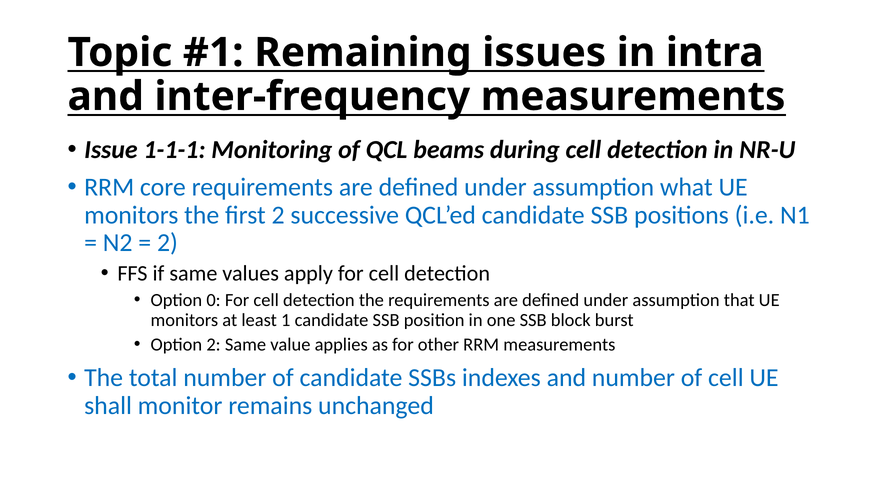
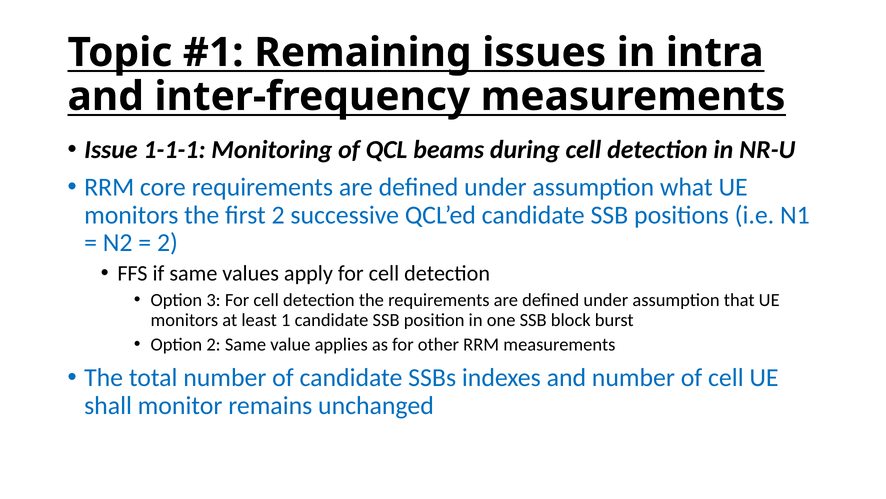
0: 0 -> 3 (214, 300)
